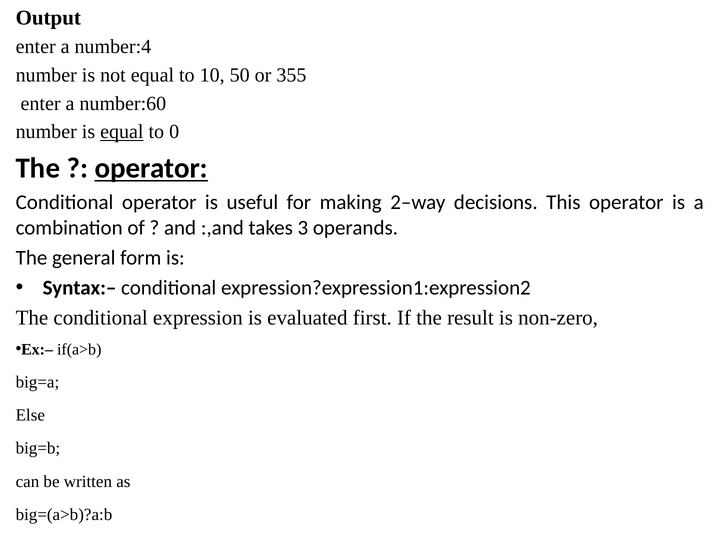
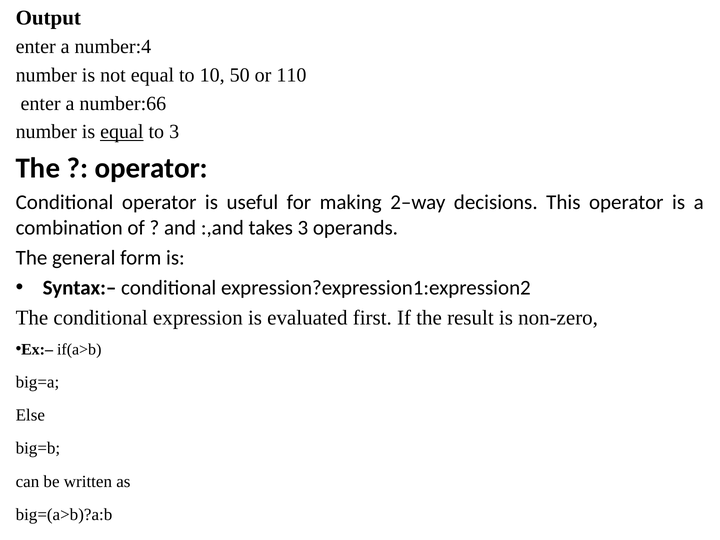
355: 355 -> 110 (291, 75)
number:60: number:60 -> number:66 (123, 103)
to 0: 0 -> 3 (174, 132)
operator underline: present -> none (151, 168)
